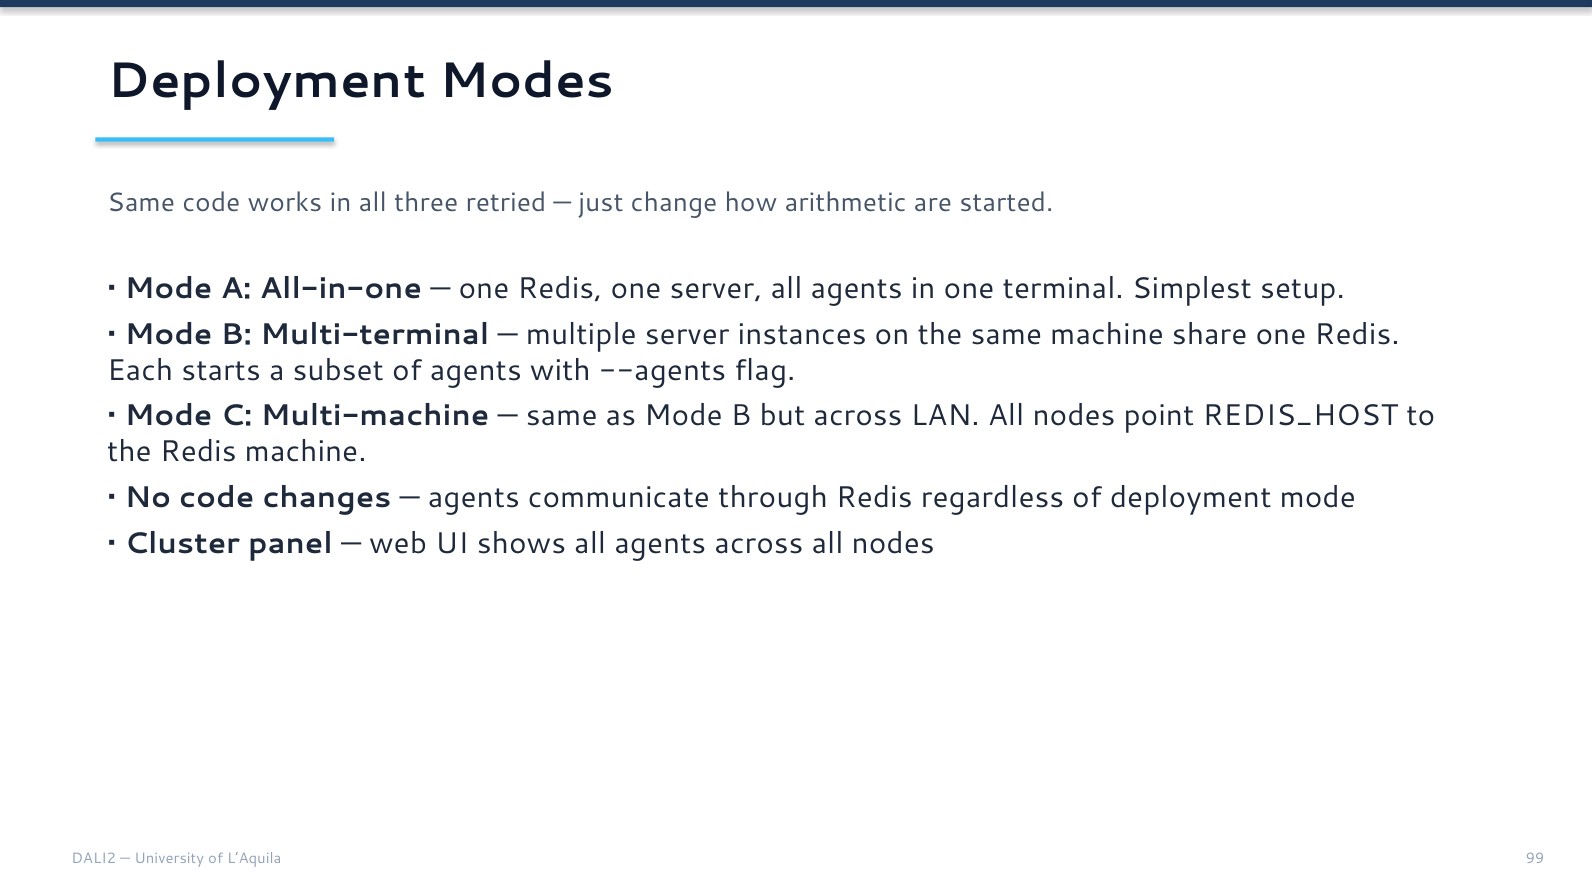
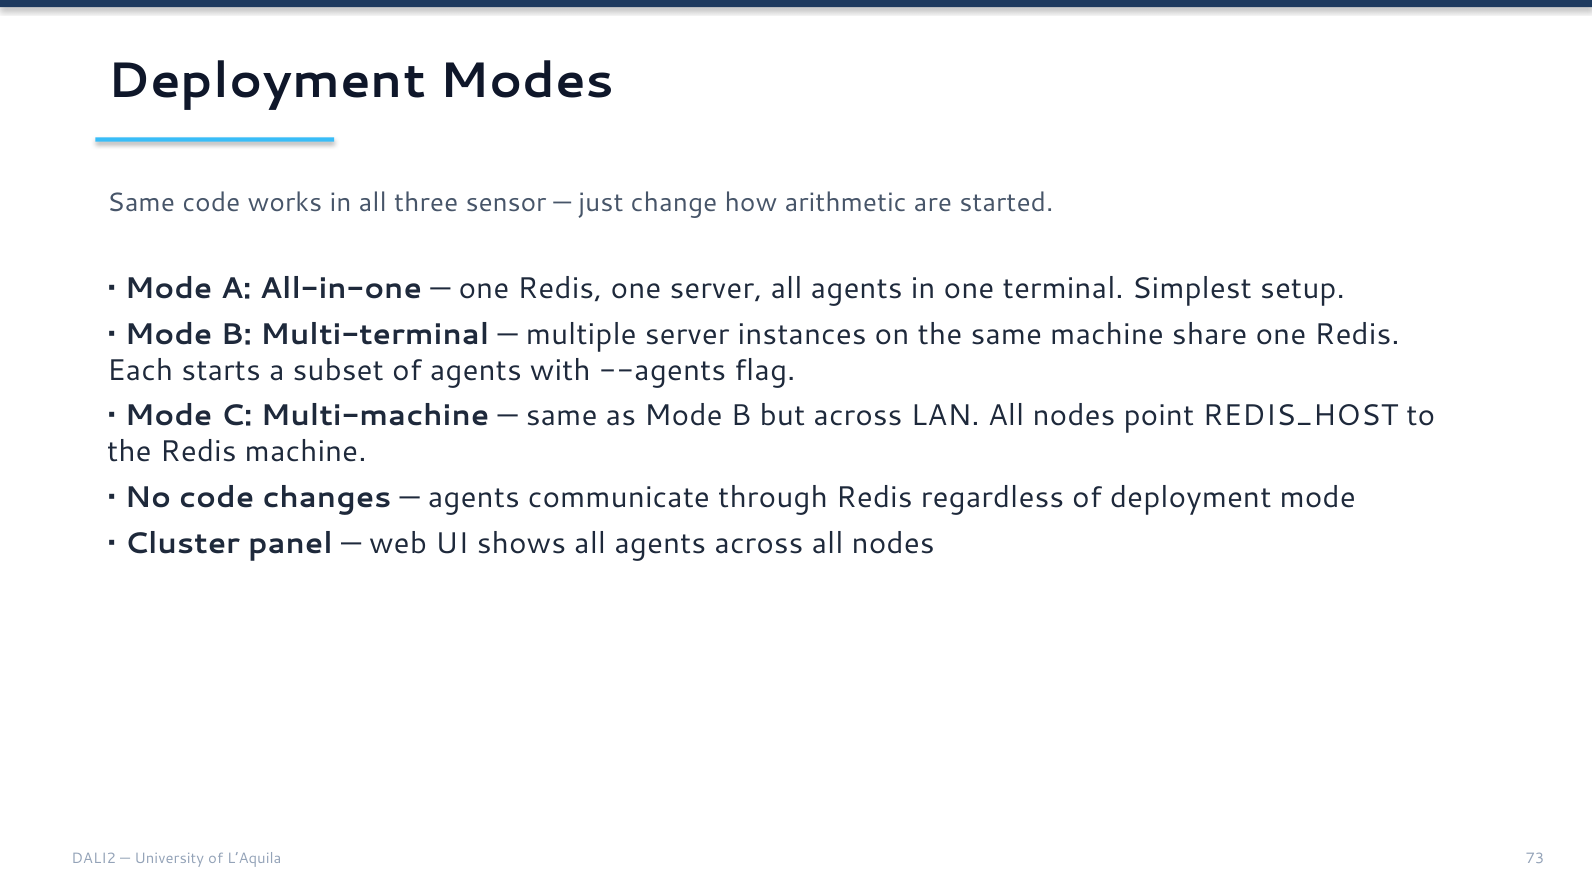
retried: retried -> sensor (506, 203)
99: 99 -> 73 (1535, 858)
